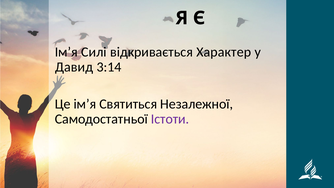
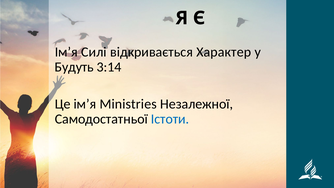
Давид: Давид -> Будуть (74, 67)
Святиться: Святиться -> Ministries (128, 104)
Істоти colour: purple -> blue (170, 119)
